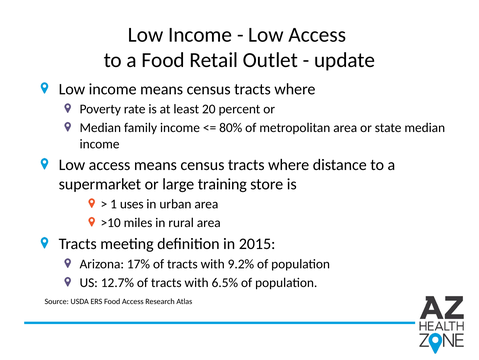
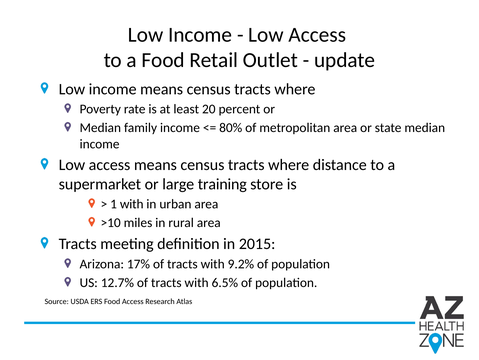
1 uses: uses -> with (132, 204)
